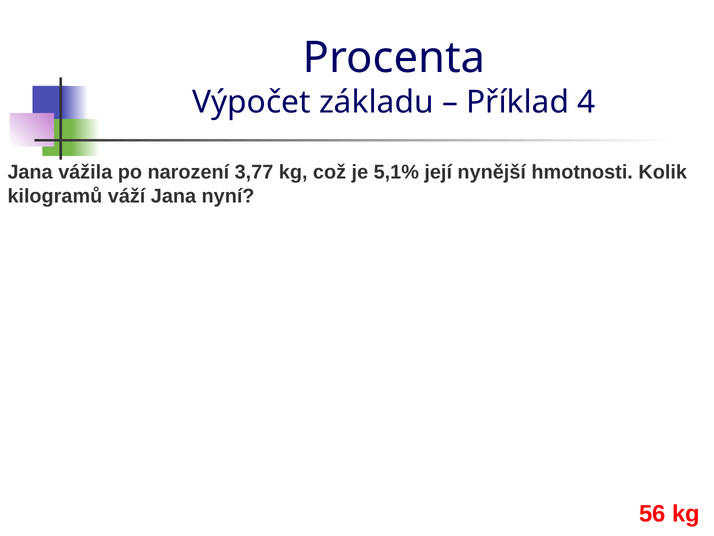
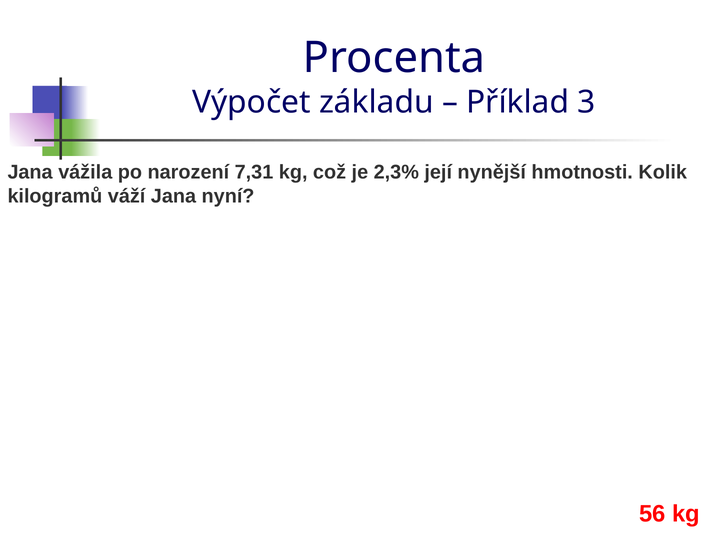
4: 4 -> 3 (587, 102)
3,77: 3,77 -> 7,31 (254, 172)
5,1%: 5,1% -> 2,3% (396, 172)
